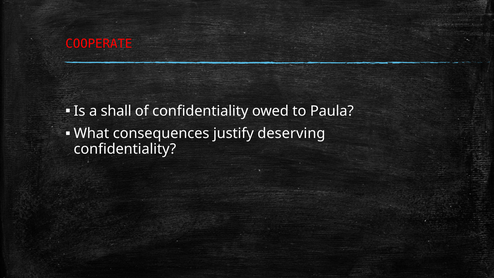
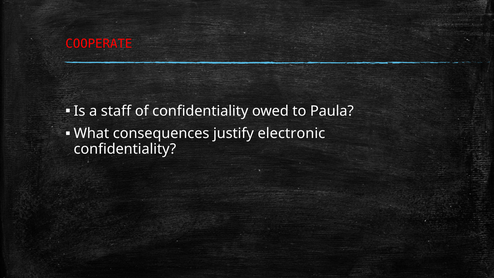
shall: shall -> staff (116, 111)
deserving: deserving -> electronic (291, 133)
